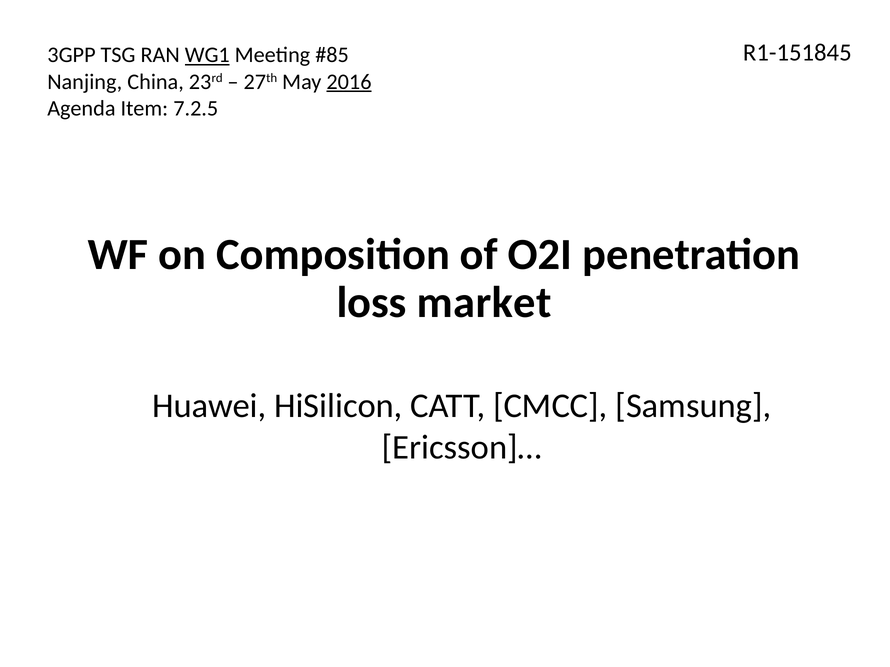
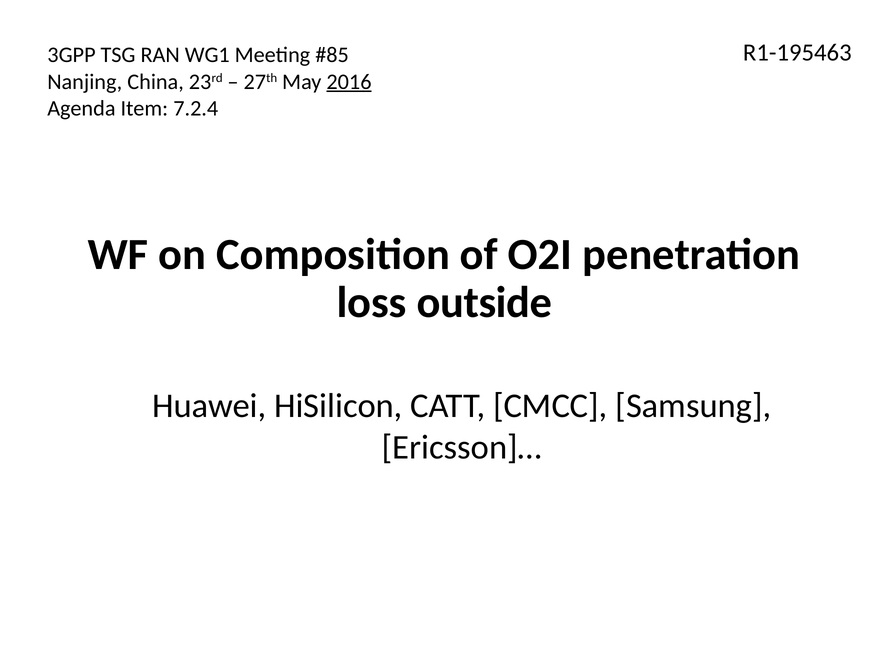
R1-151845: R1-151845 -> R1-195463 (797, 52)
WG1 underline: present -> none (207, 55)
7.2.5: 7.2.5 -> 7.2.4 (196, 109)
market: market -> outside (484, 303)
